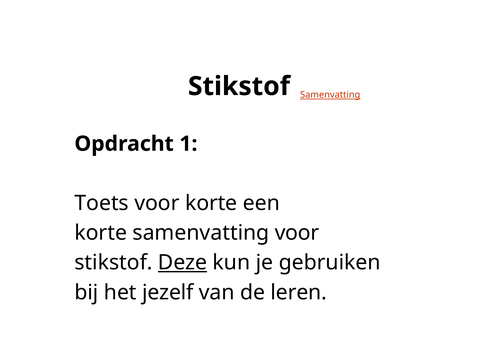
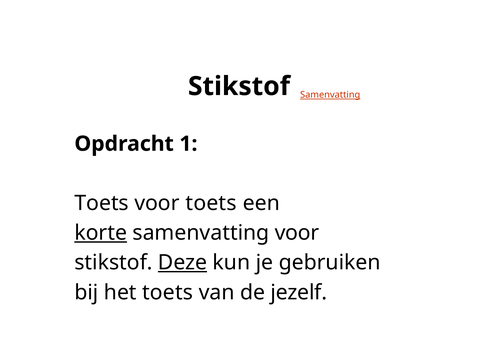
voor korte: korte -> toets (211, 203)
korte underline: none -> present (101, 233)
het jezelf: jezelf -> toets (168, 293)
leren: leren -> jezelf (299, 293)
